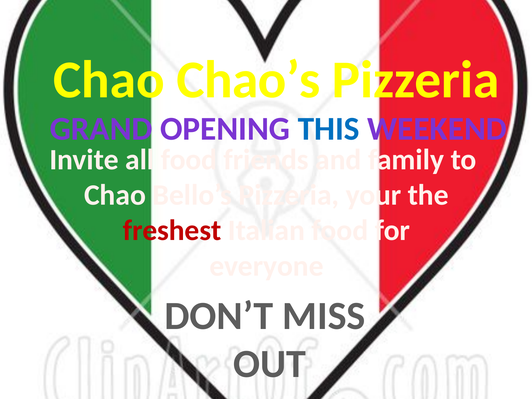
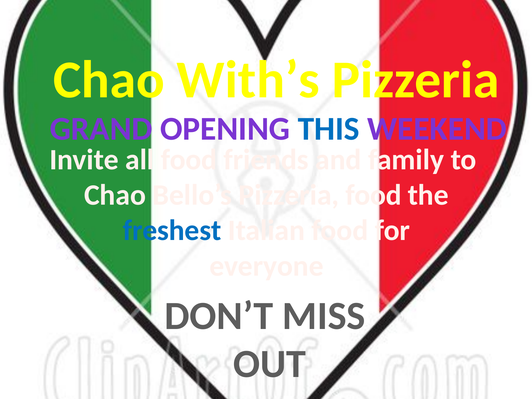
Chao’s: Chao’s -> With’s (248, 80)
Pizzeria your: your -> food (374, 195)
freshest colour: red -> blue (172, 231)
